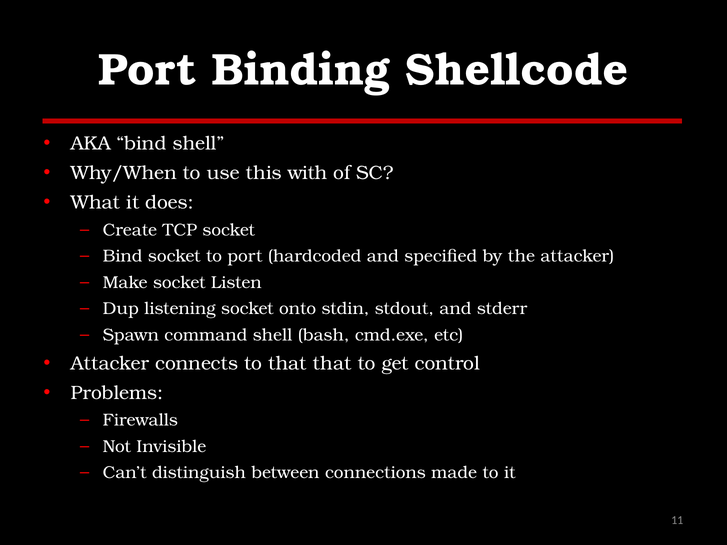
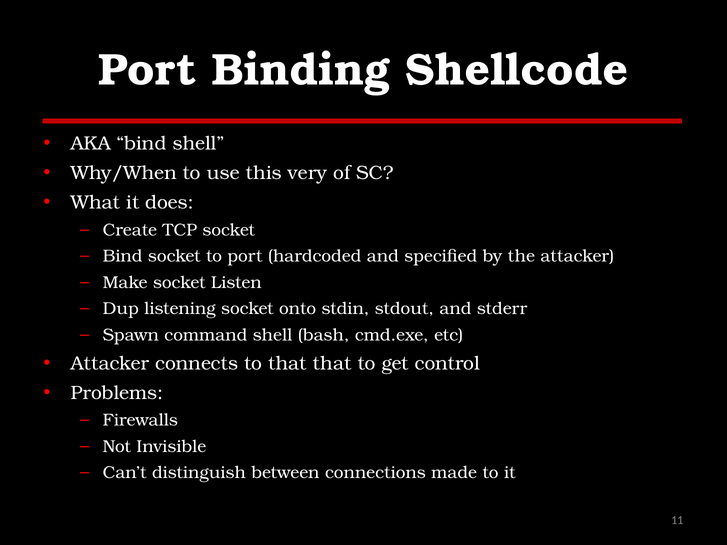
with: with -> very (307, 173)
